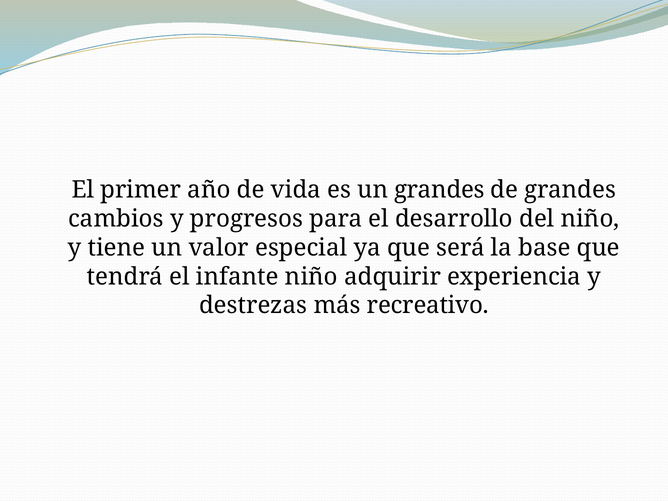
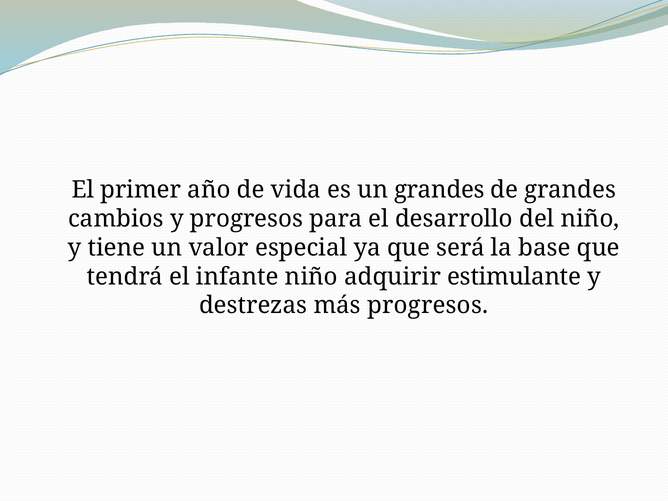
experiencia: experiencia -> estimulante (514, 277)
más recreativo: recreativo -> progresos (428, 305)
